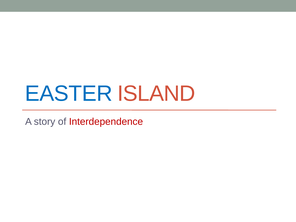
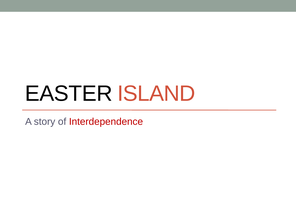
EASTER colour: blue -> black (69, 94)
